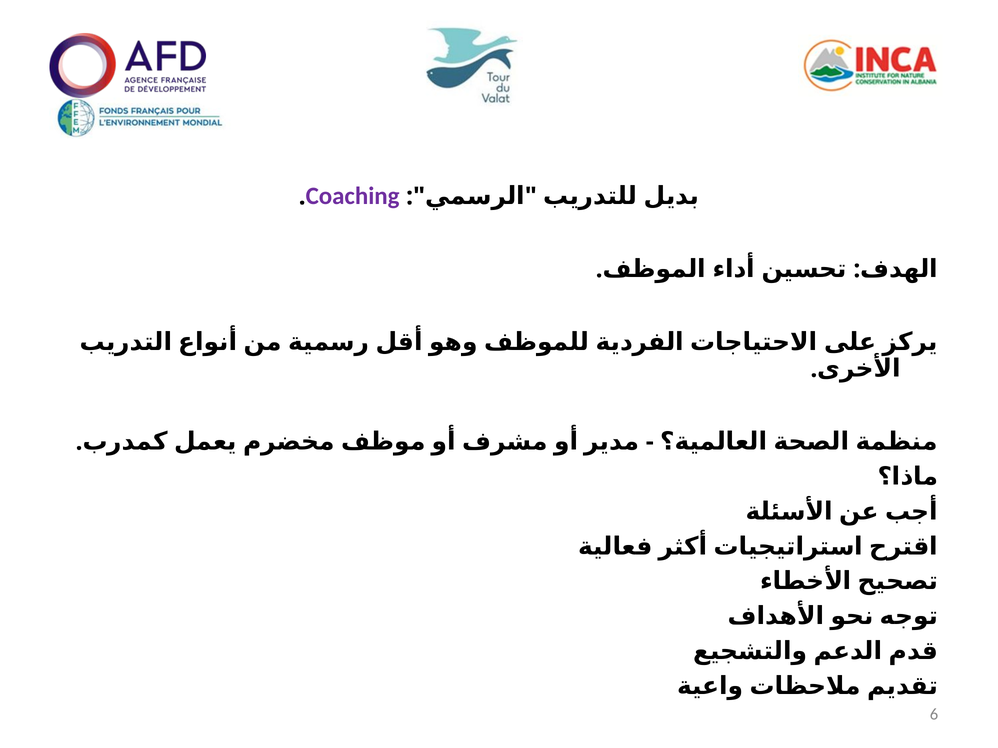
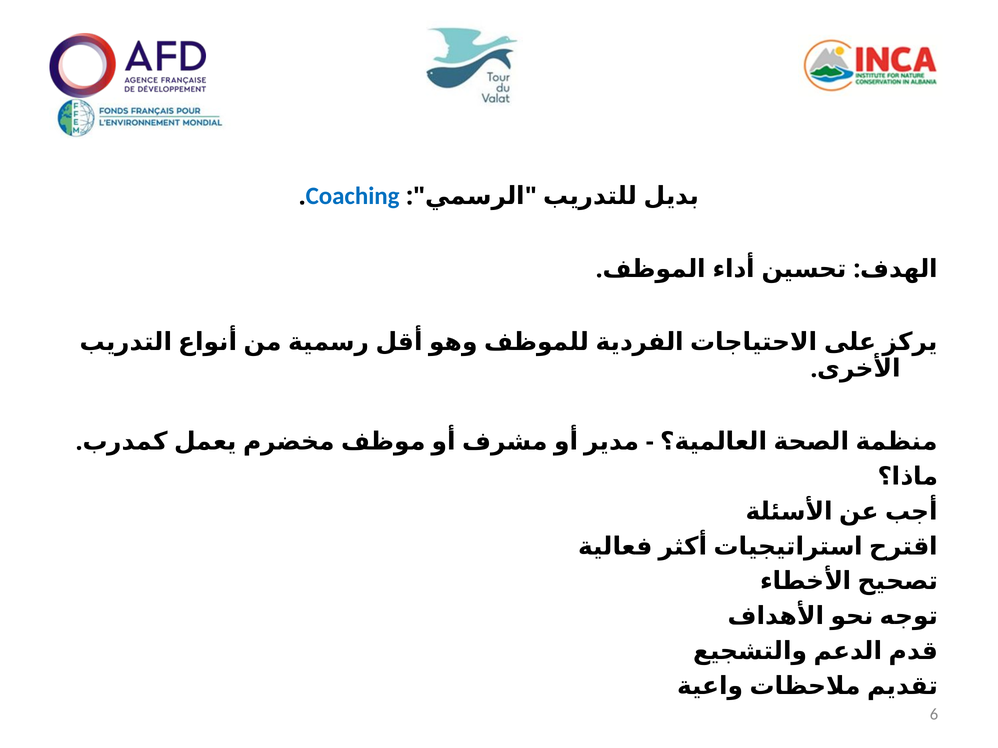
Coaching colour: purple -> blue (353, 196)
